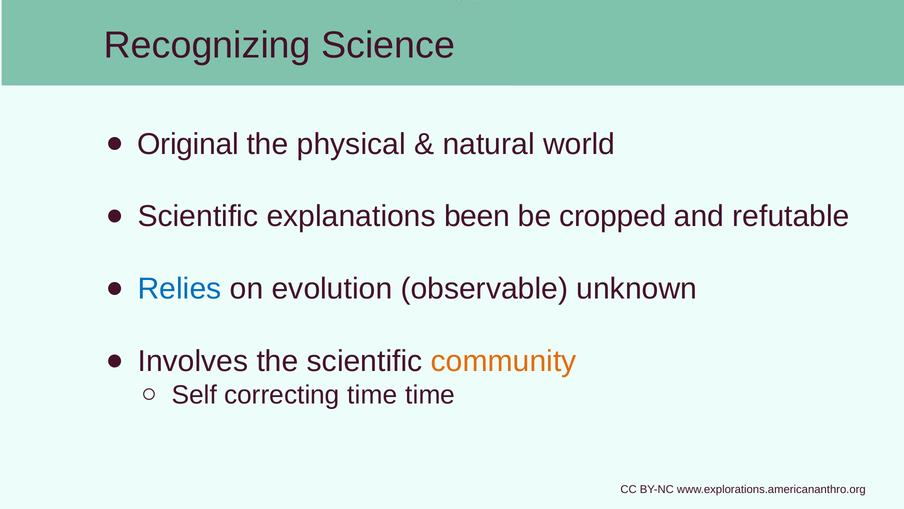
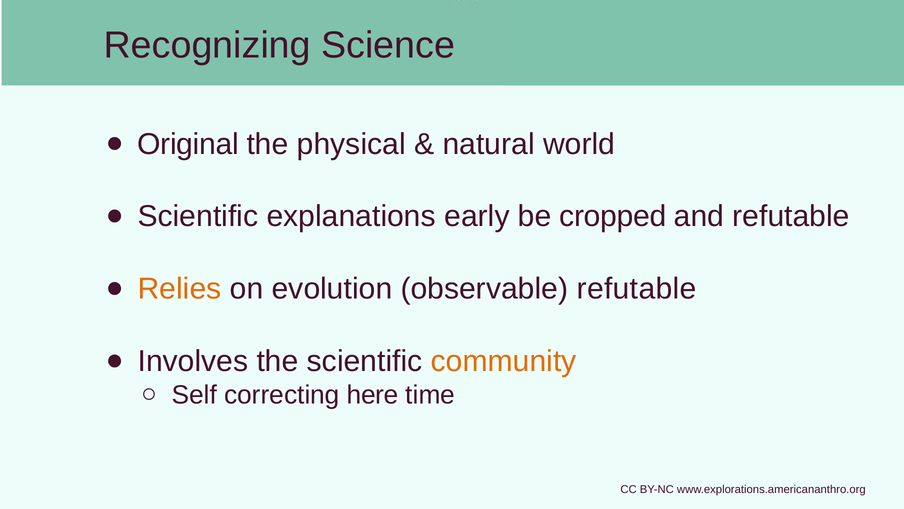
been: been -> early (477, 216)
Relies colour: blue -> orange (180, 289)
observable unknown: unknown -> refutable (637, 289)
correcting time: time -> here (373, 395)
